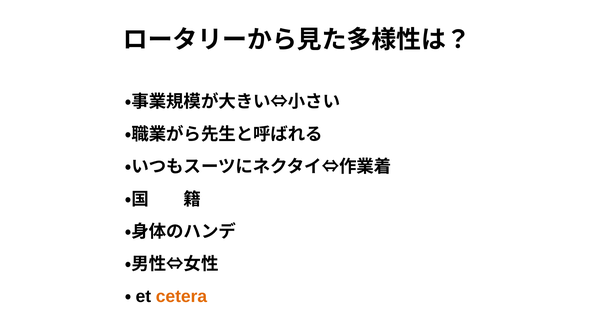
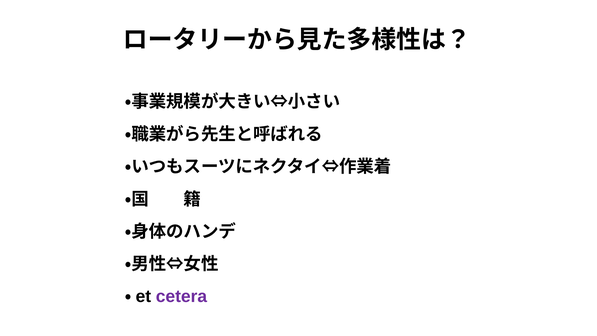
cetera colour: orange -> purple (181, 296)
